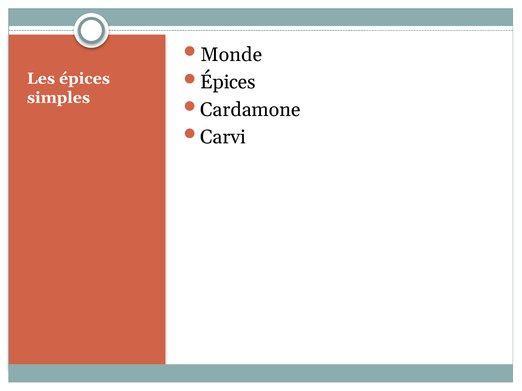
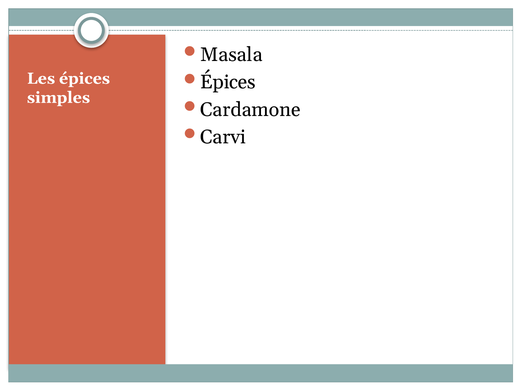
Monde: Monde -> Masala (231, 55)
